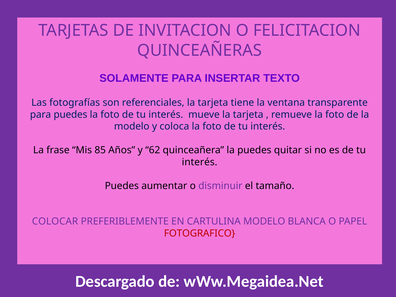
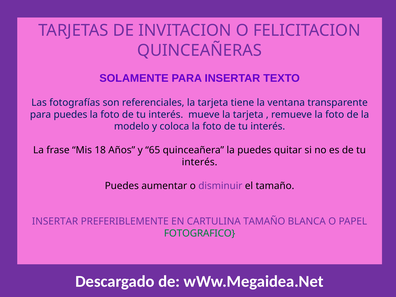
85: 85 -> 18 (100, 150)
62: 62 -> 65 (153, 150)
COLOCAR: COLOCAR -> INSERTAR (55, 221)
CARTULINA MODELO: MODELO -> TAMAÑO (264, 221)
FOTOGRAFICO colour: red -> green (200, 233)
